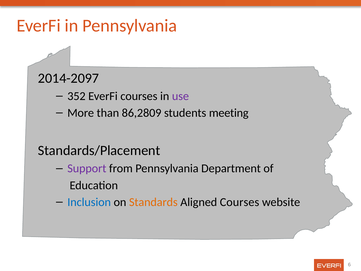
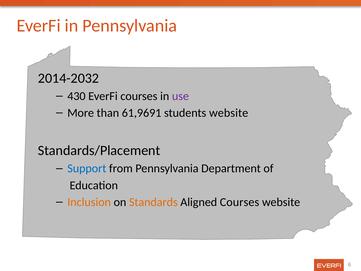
2014-2097: 2014-2097 -> 2014-2032 (69, 78)
352: 352 -> 430 (76, 96)
86,2809: 86,2809 -> 61,9691 (142, 113)
students meeting: meeting -> website (229, 113)
Support colour: purple -> blue (87, 168)
Inclusion colour: blue -> orange (89, 202)
